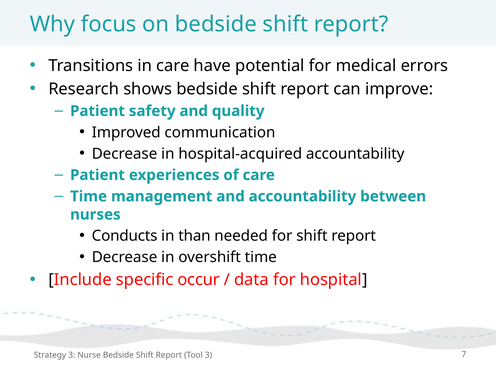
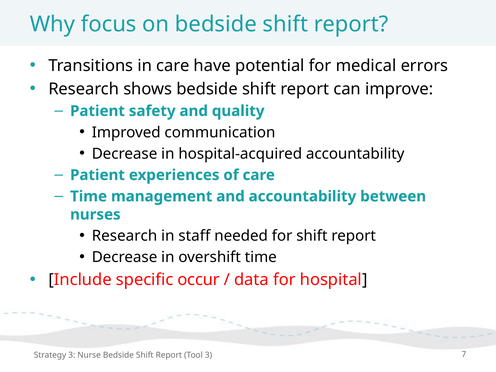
Conducts: Conducts -> Research (125, 236)
than: than -> staff (194, 236)
